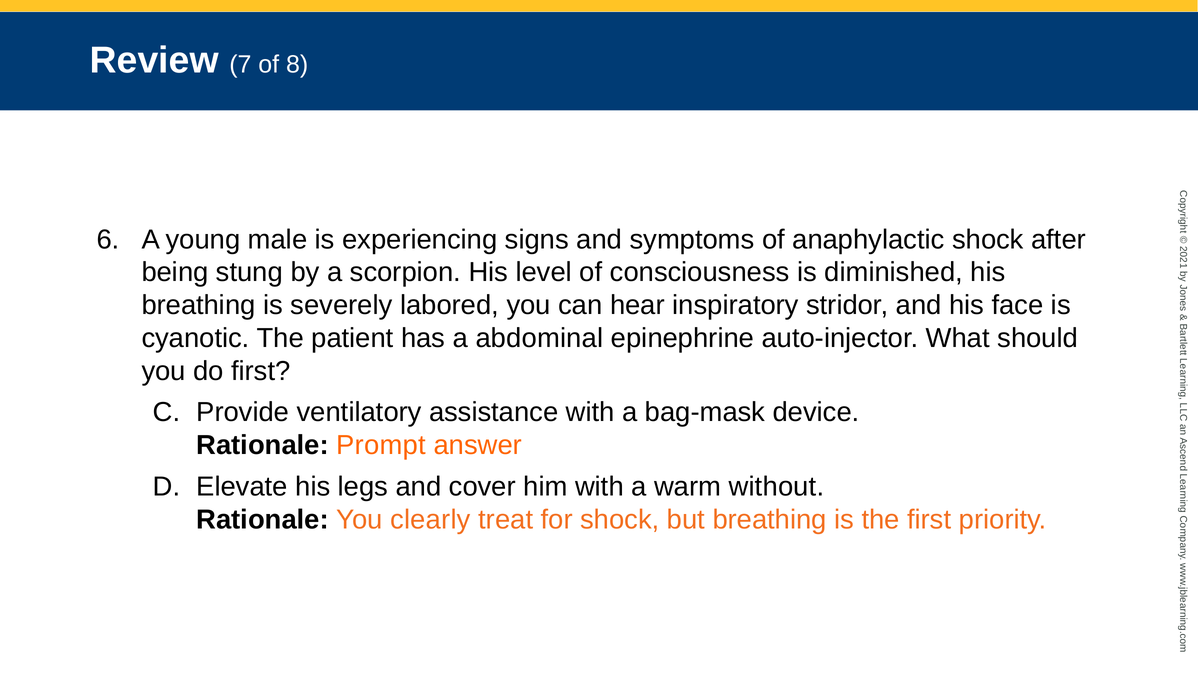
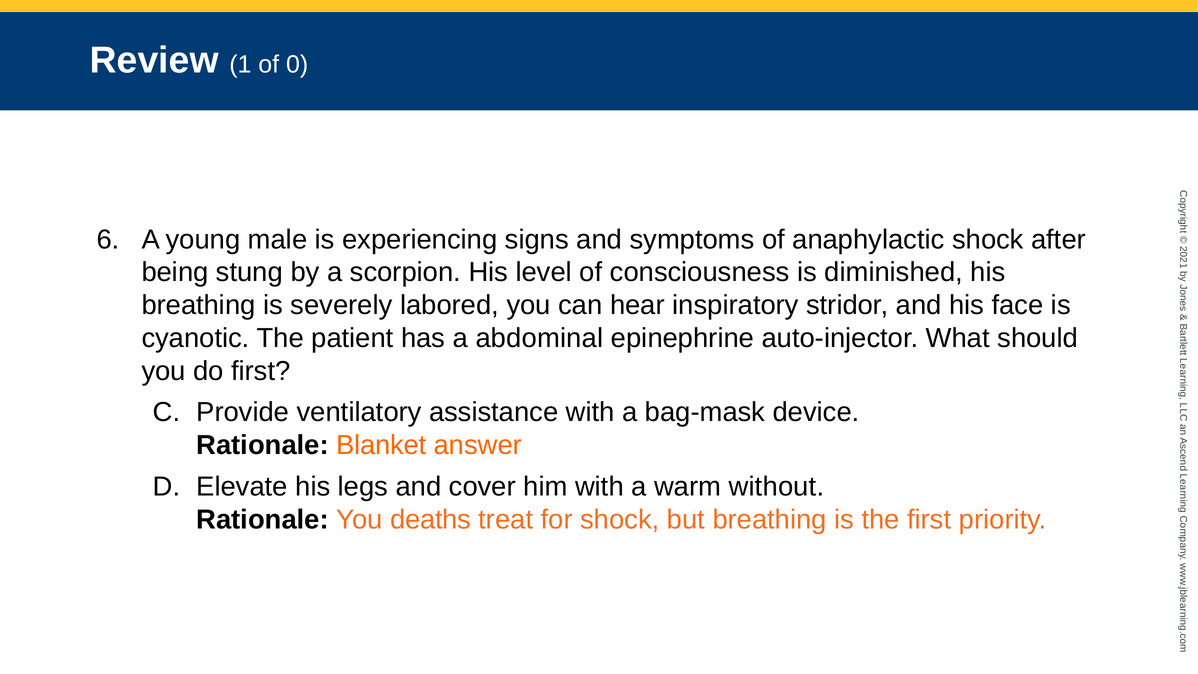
Review 7: 7 -> 1 (240, 64)
of 8: 8 -> 0 (297, 64)
Prompt: Prompt -> Blanket (381, 445)
clearly: clearly -> deaths (431, 519)
